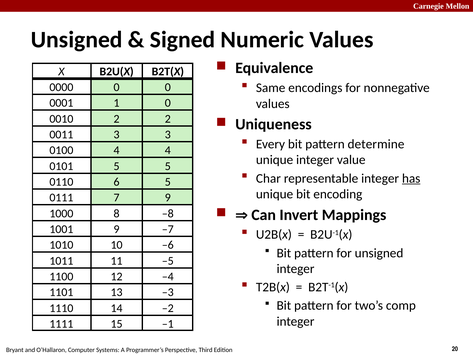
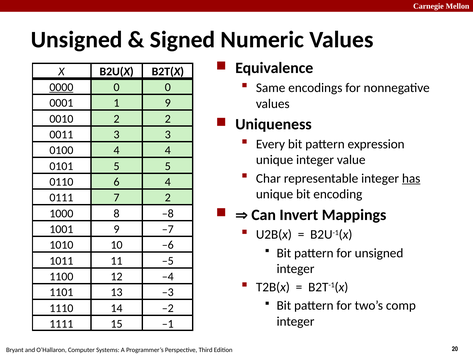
0000 underline: none -> present (61, 87)
0001 0: 0 -> 9 (168, 103)
determine: determine -> expression (376, 144)
0110 5: 5 -> 4 (168, 182)
0111 9: 9 -> 2 (168, 198)
